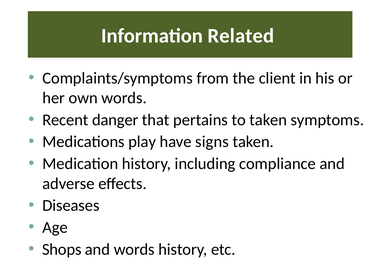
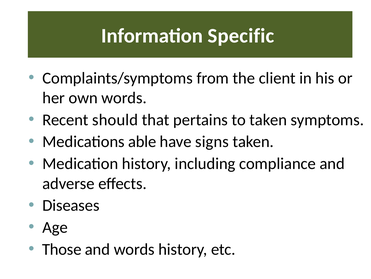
Related: Related -> Specific (241, 36)
danger: danger -> should (115, 120)
play: play -> able (142, 141)
Shops: Shops -> Those (62, 249)
